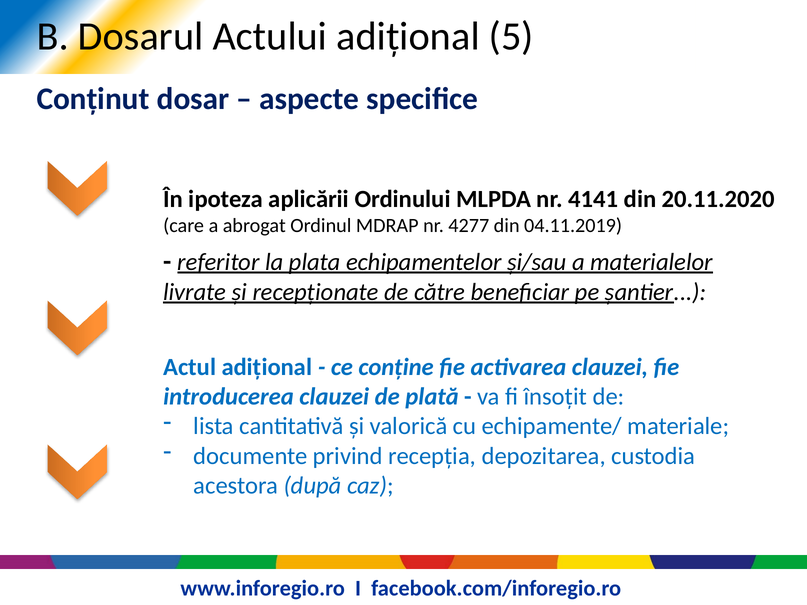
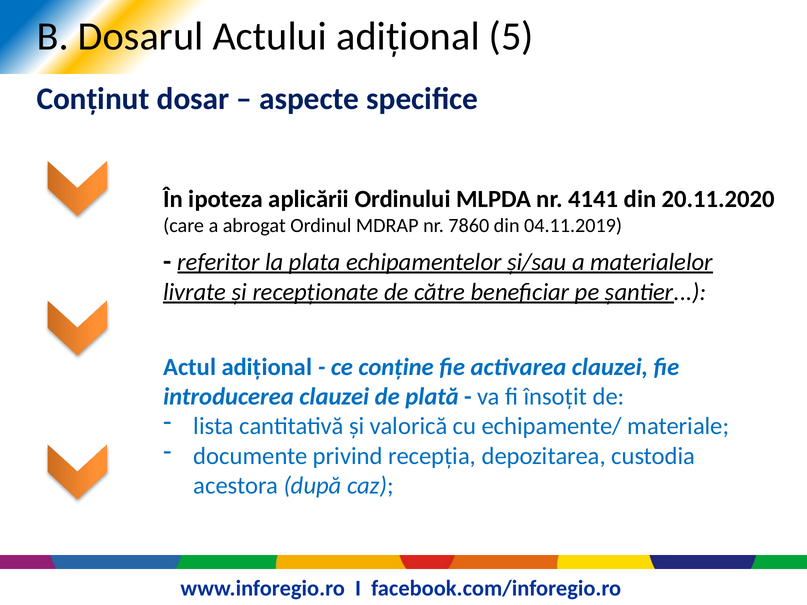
4277: 4277 -> 7860 (469, 226)
